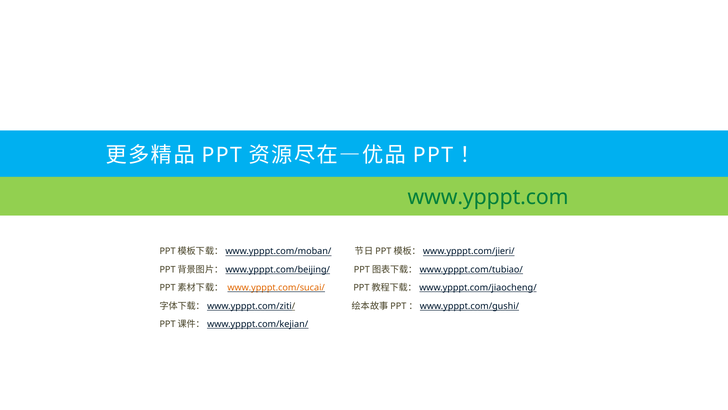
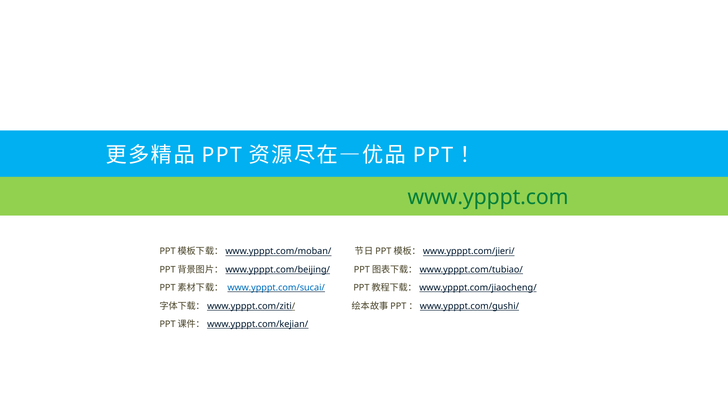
www.ypppt.com/sucai/ colour: orange -> blue (276, 287)
